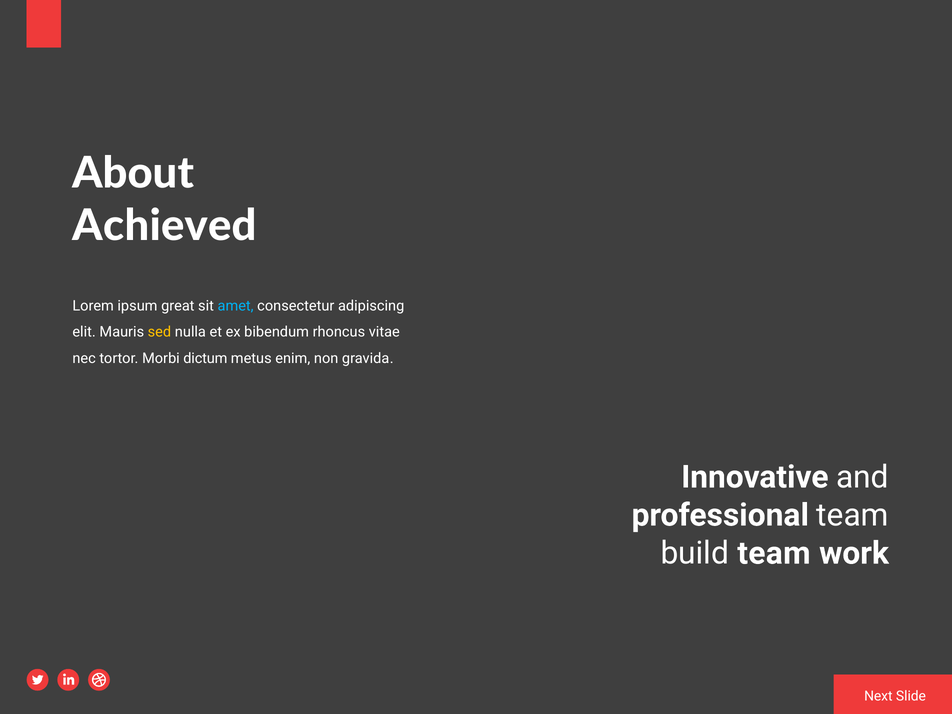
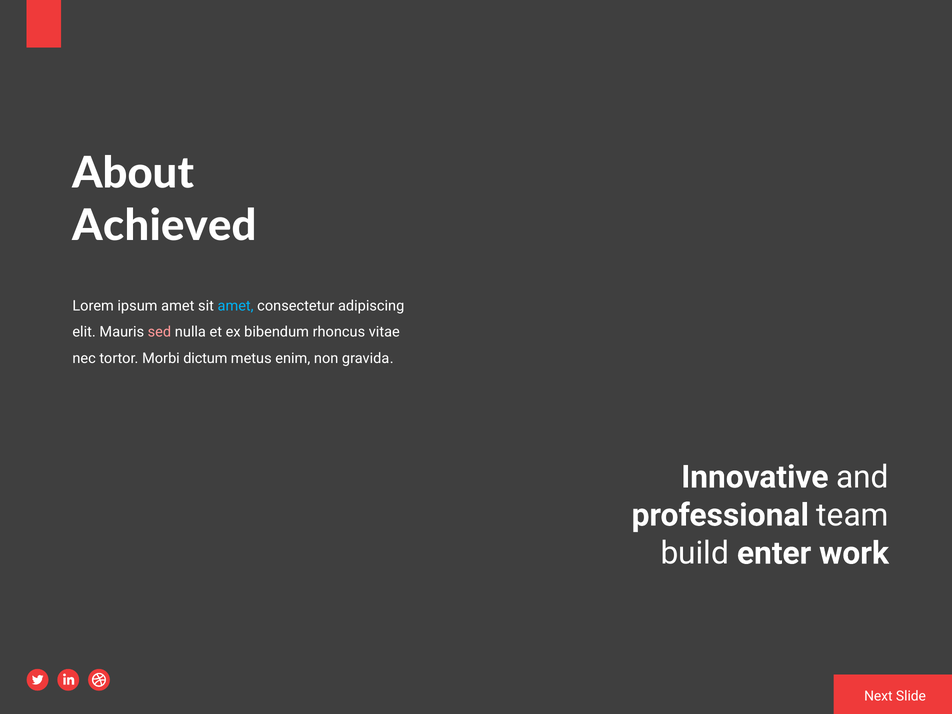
ipsum great: great -> amet (178, 306)
sed colour: yellow -> pink (159, 332)
build team: team -> enter (774, 553)
